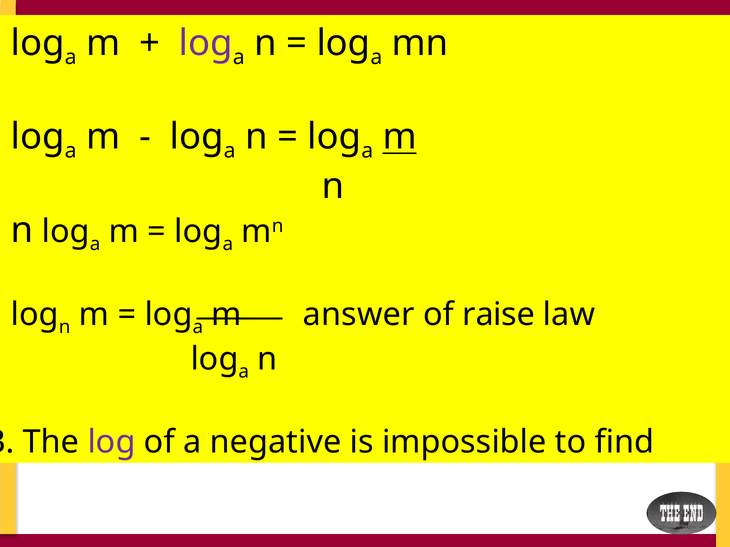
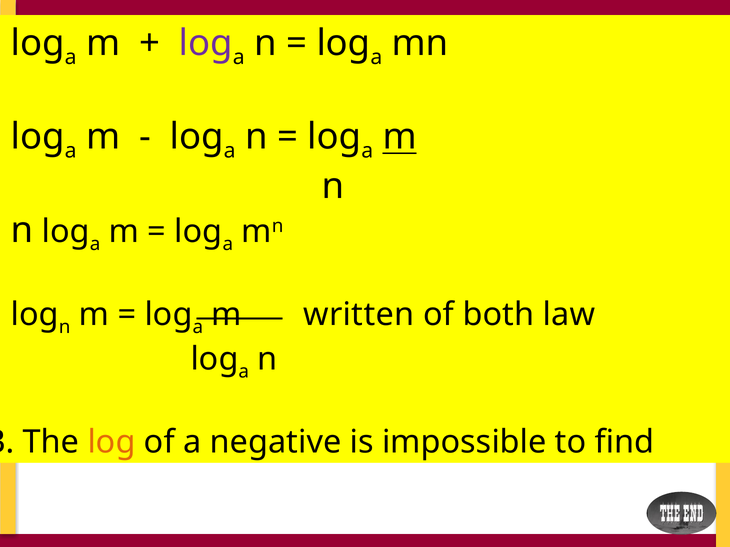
answer: answer -> written (359, 315)
raise: raise -> both (498, 315)
log colour: purple -> orange (112, 443)
